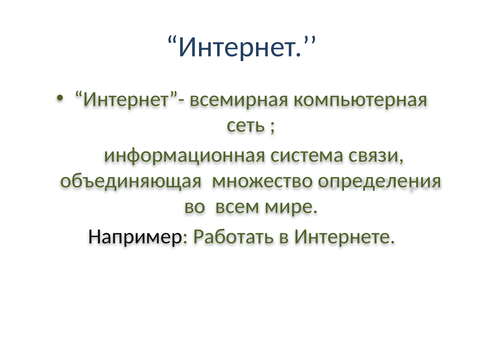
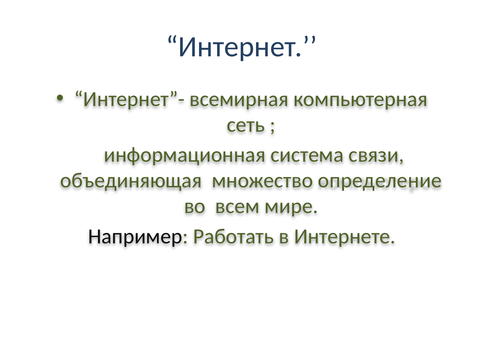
определения: определения -> определение (380, 181)
